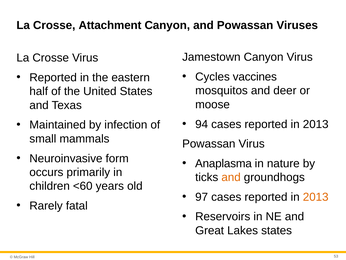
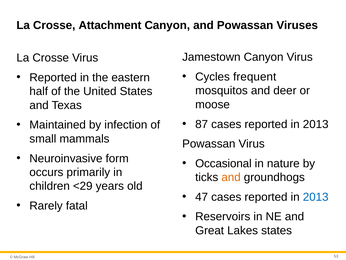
vaccines: vaccines -> frequent (255, 77)
94: 94 -> 87 (202, 124)
Anaplasma: Anaplasma -> Occasional (223, 163)
<60: <60 -> <29 (83, 186)
97: 97 -> 47 (202, 197)
2013 colour: orange -> blue (316, 197)
